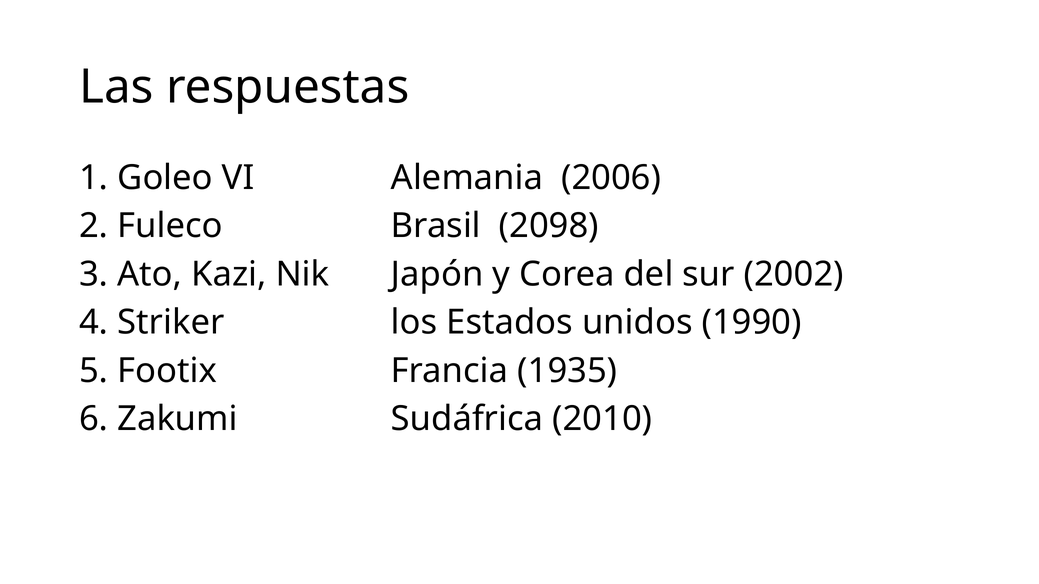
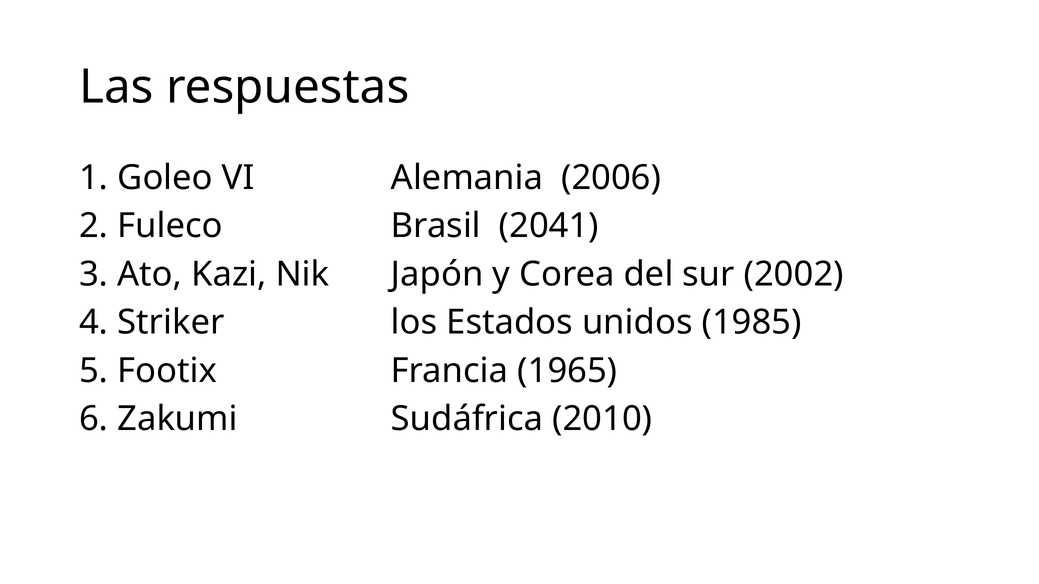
2098: 2098 -> 2041 (549, 226)
1990: 1990 -> 1985 (752, 323)
1935: 1935 -> 1965 (567, 371)
